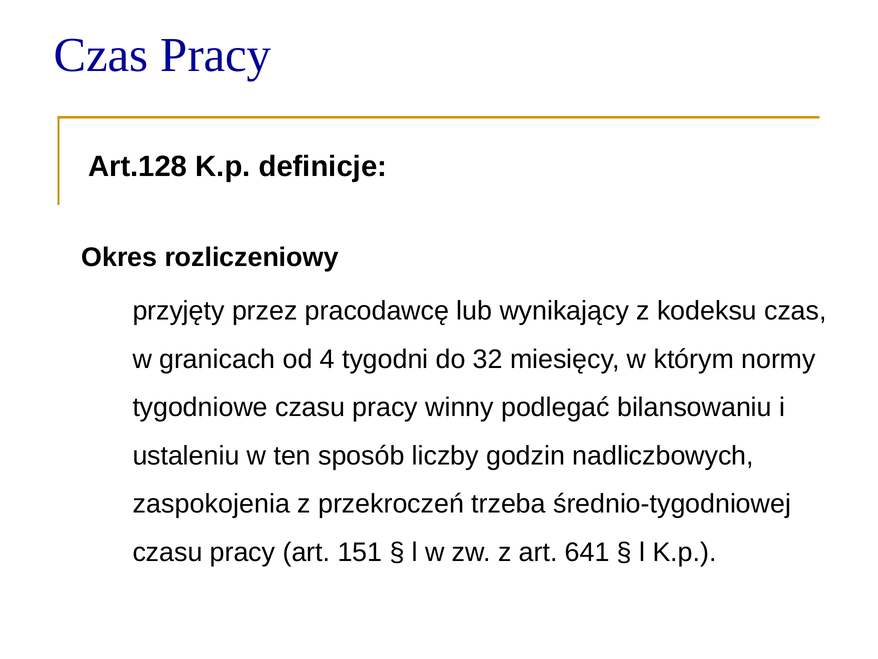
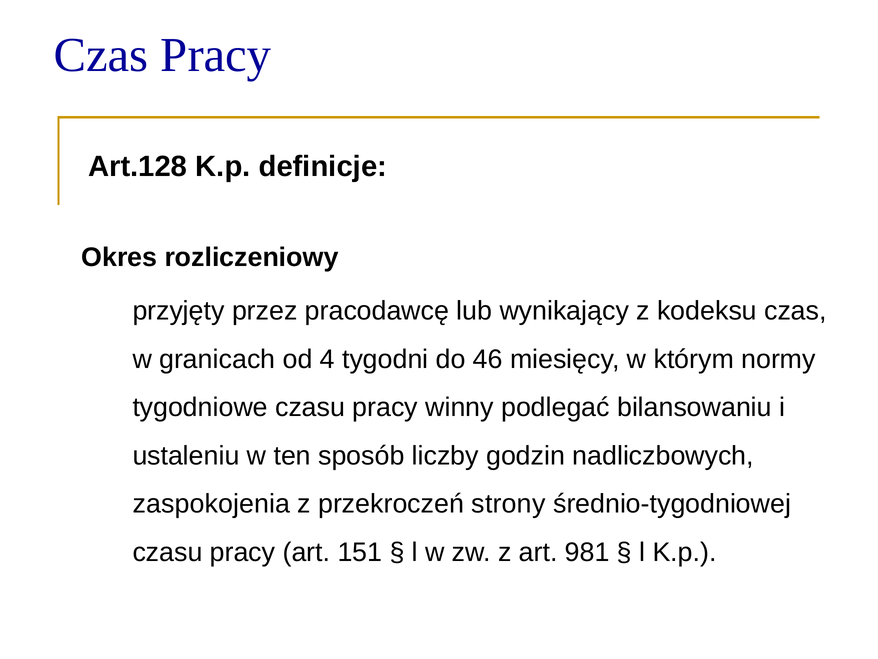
32: 32 -> 46 (488, 359)
trzeba: trzeba -> strony (508, 504)
641: 641 -> 981 (587, 552)
